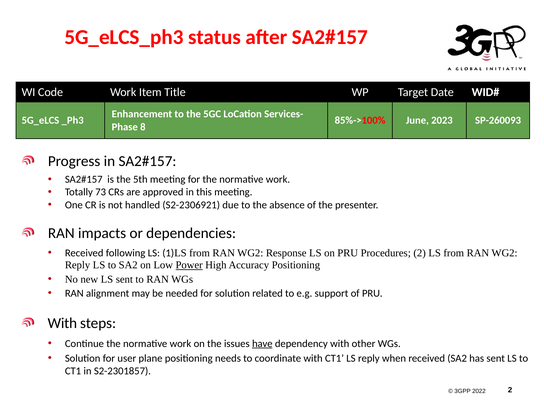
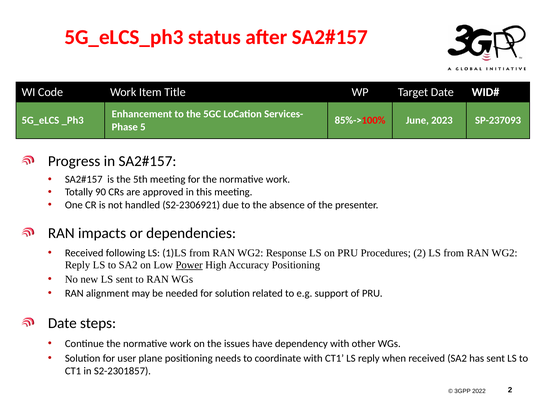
SP-260093: SP-260093 -> SP-237093 (498, 120)
8: 8 -> 5 (143, 127)
73: 73 -> 90 (101, 192)
With: With -> Date (62, 323)
have underline: present -> none (262, 344)
